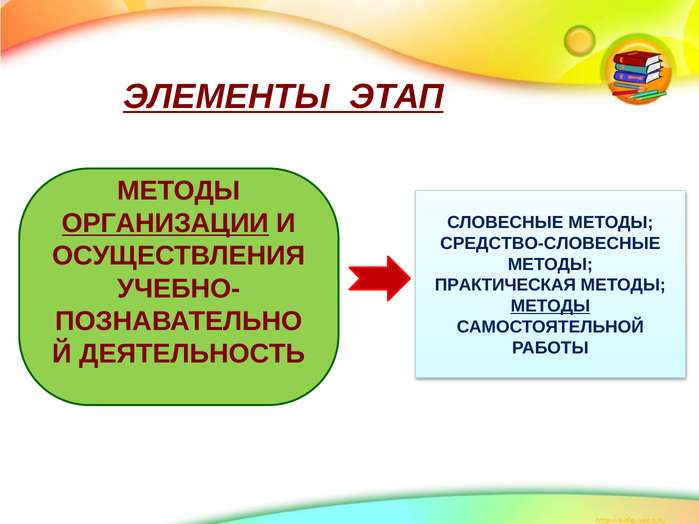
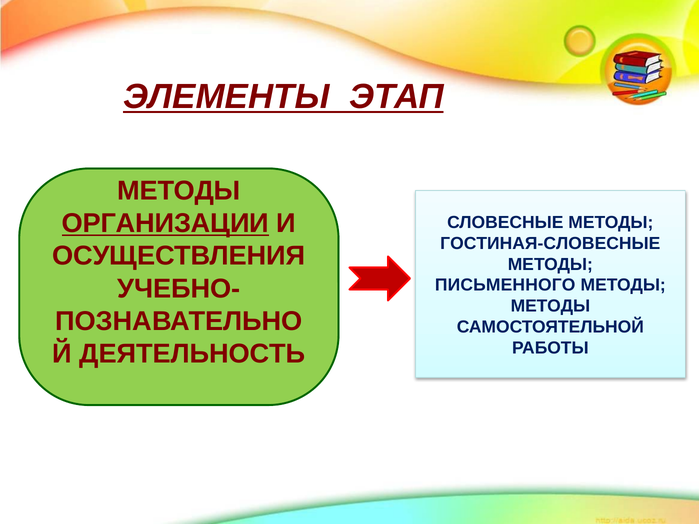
СРЕДСТВО-СЛОВЕСНЫЕ: СРЕДСТВО-СЛОВЕСНЫЕ -> ГОСТИНАЯ-СЛОВЕСНЫЕ (550, 243)
ПРАКТИЧЕСКАЯ: ПРАКТИЧЕСКАЯ -> ПИСЬМЕННОГО (505, 285)
МЕТОДЫ underline: present -> none (550, 306)
